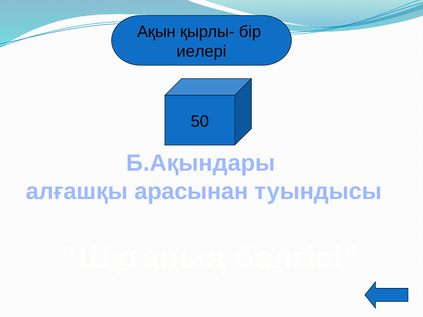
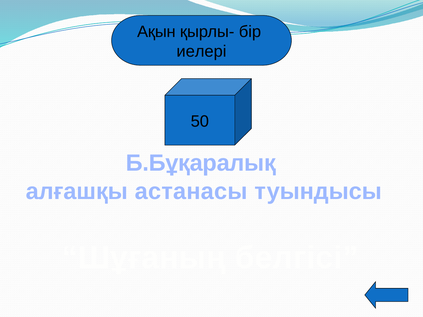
Б.Ақындары: Б.Ақындары -> Б.Бұқаралық (201, 163)
арасынан: арасынан -> астанасы (191, 191)
